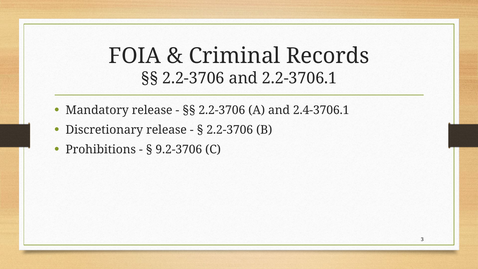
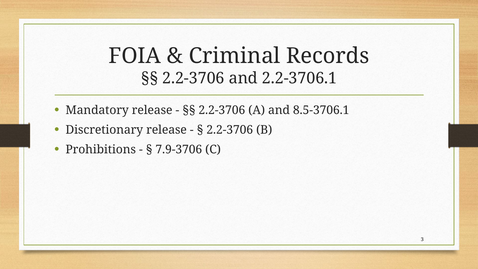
2.4-3706.1: 2.4-3706.1 -> 8.5-3706.1 (321, 110)
9.2-3706: 9.2-3706 -> 7.9-3706 (179, 149)
